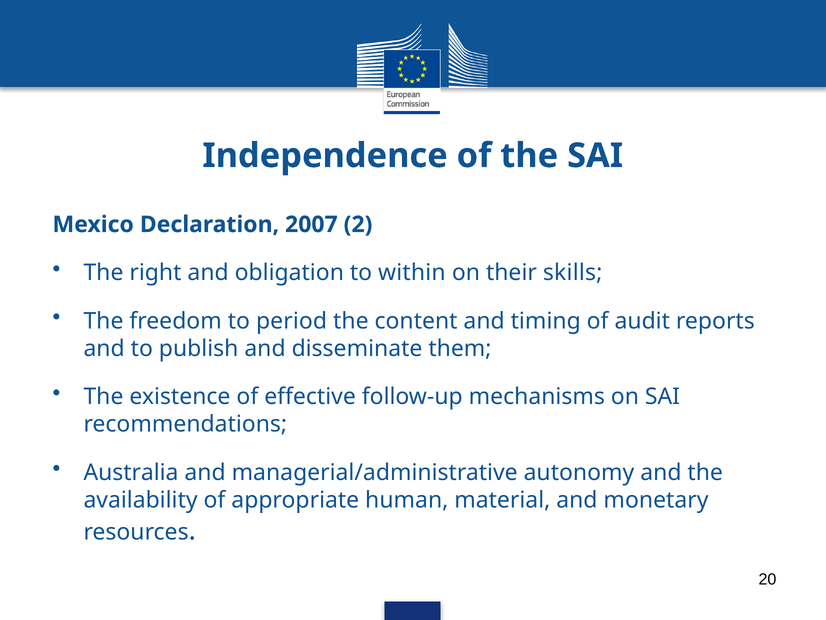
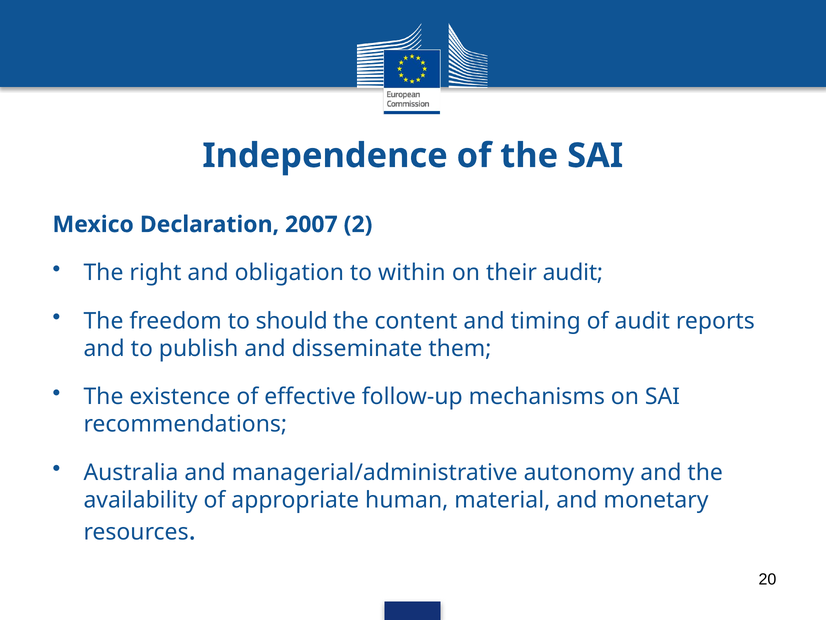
their skills: skills -> audit (573, 273)
period: period -> should (292, 321)
